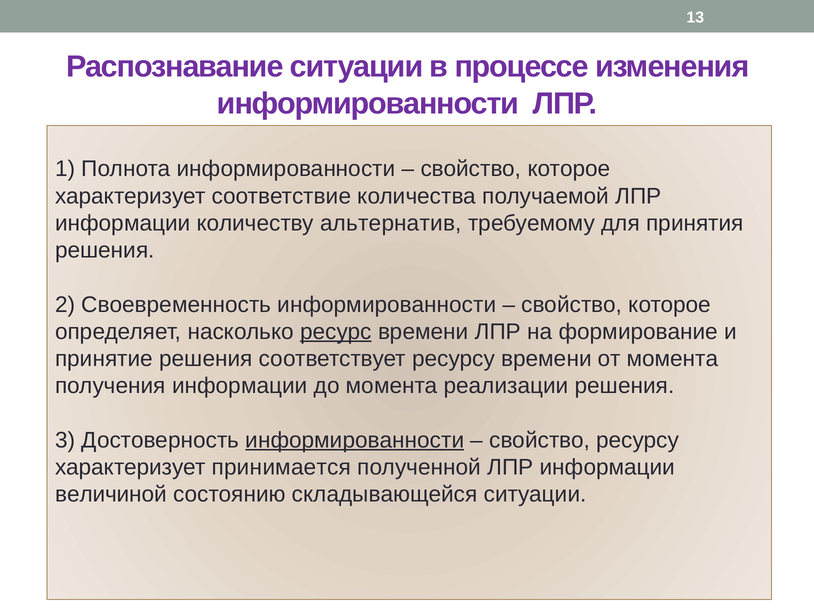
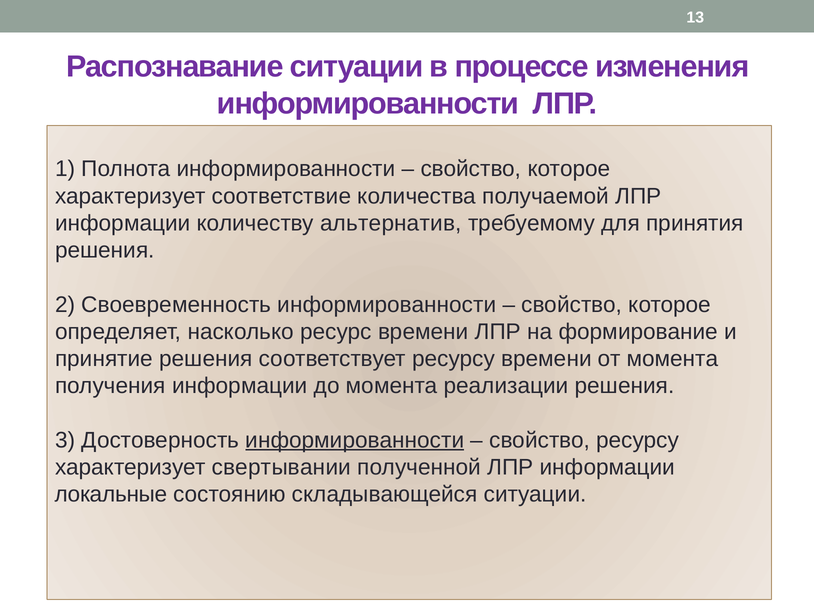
ресурс underline: present -> none (336, 332)
принимается: принимается -> свертывании (281, 468)
величиной: величиной -> локальные (111, 495)
